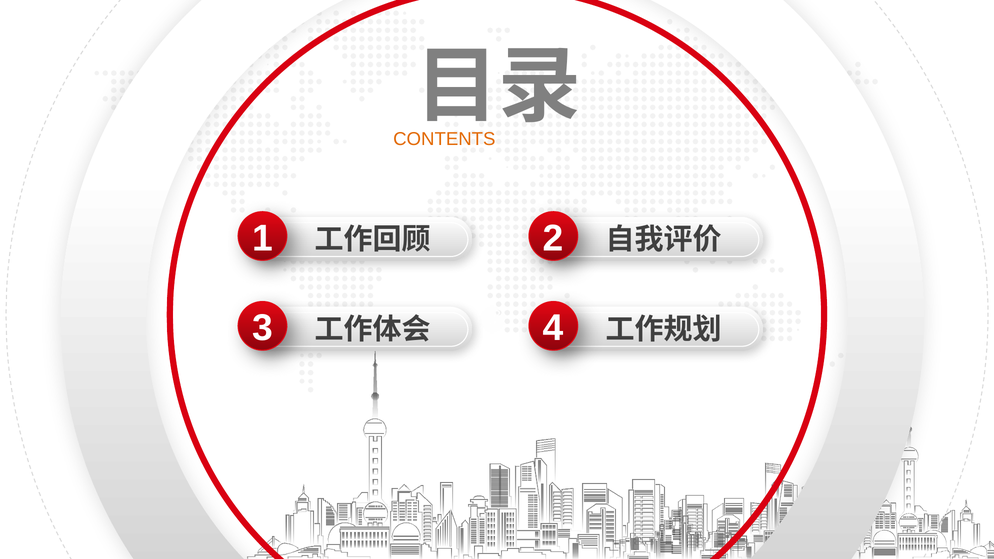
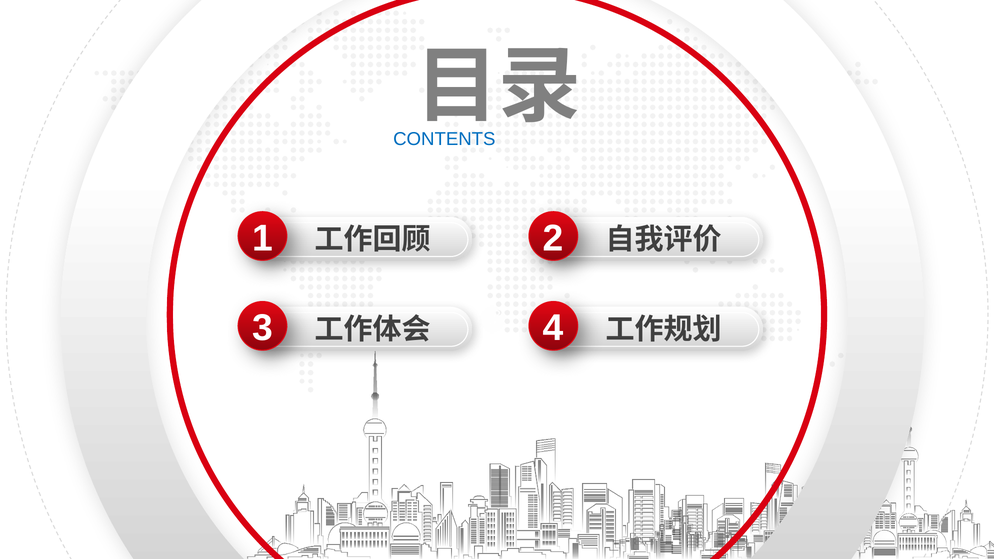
CONTENTS colour: orange -> blue (444, 139)
